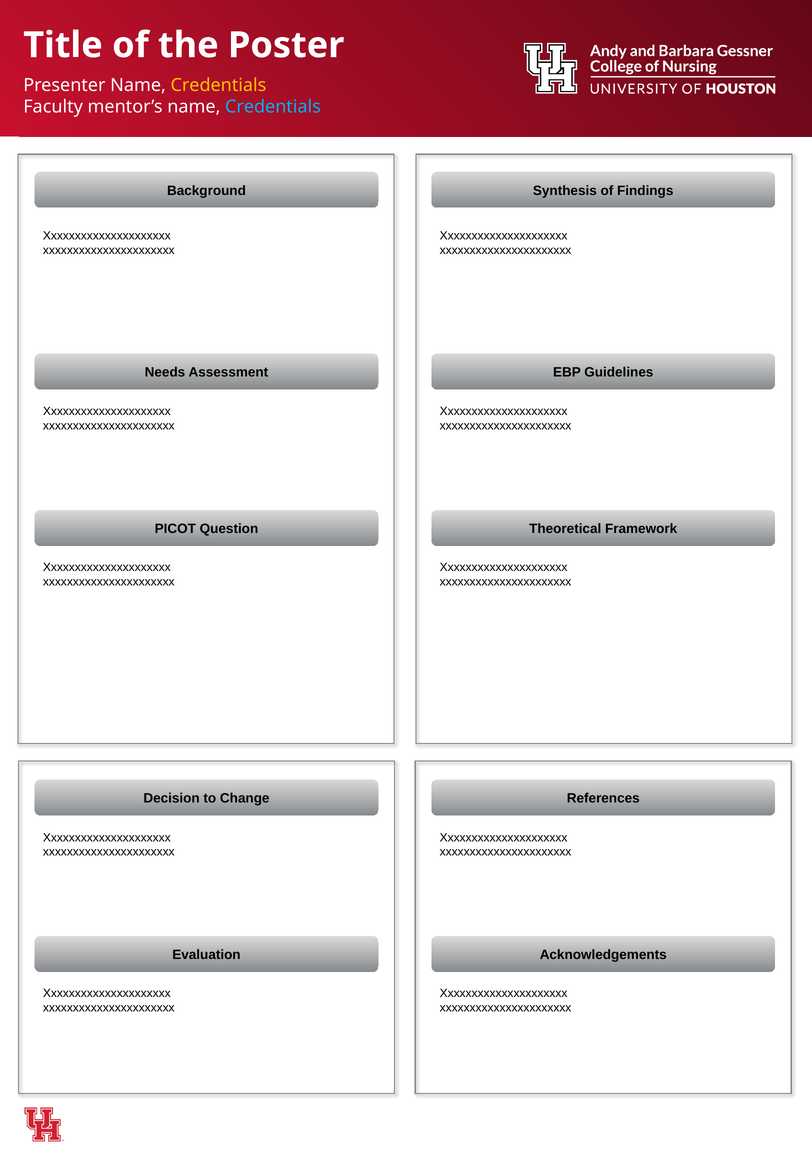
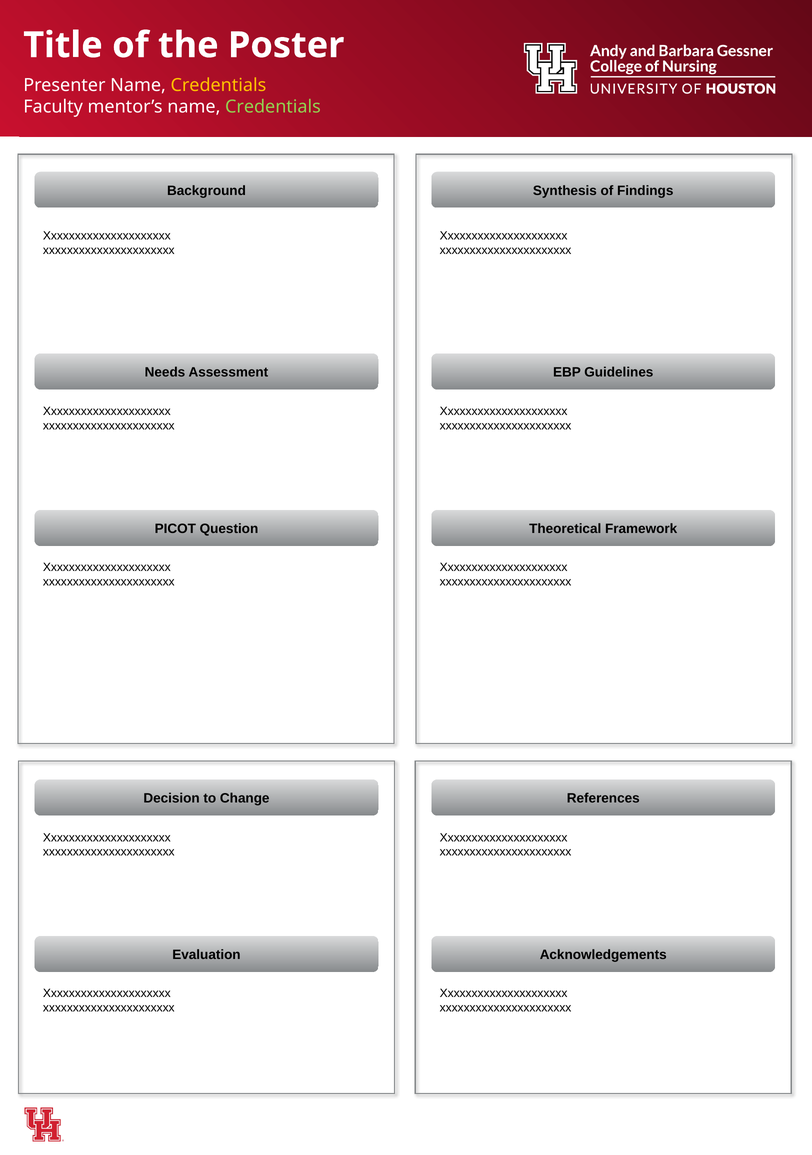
Credentials colour: light blue -> light green (273, 107)
